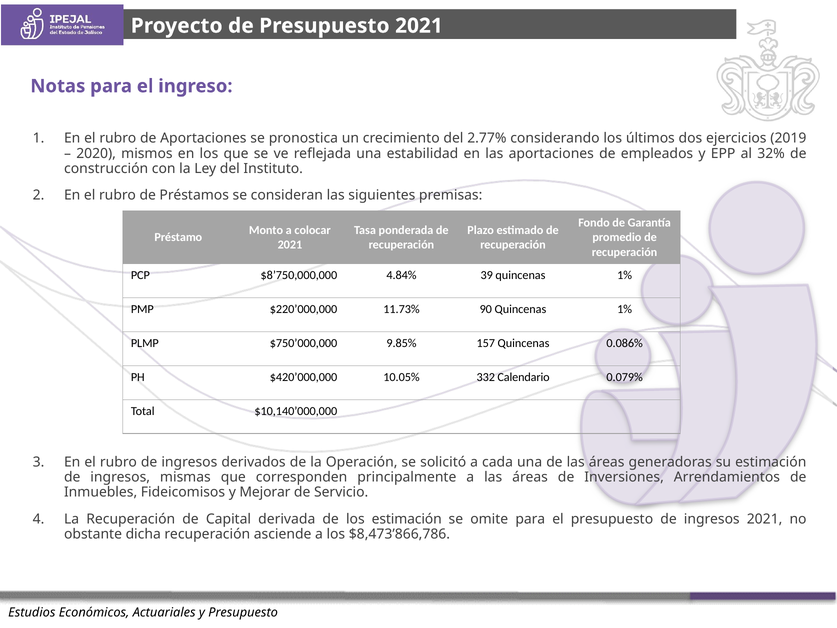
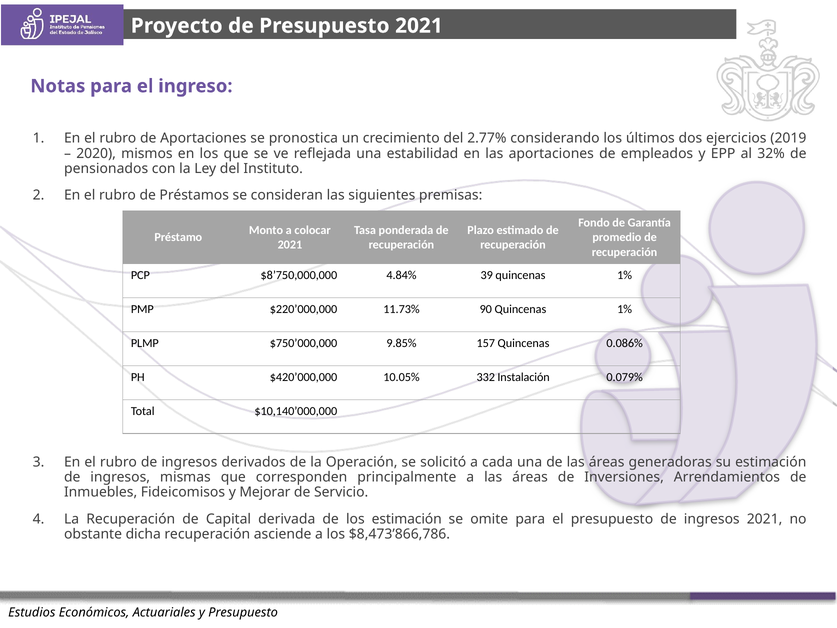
construcción: construcción -> pensionados (106, 168)
Calendario: Calendario -> Instalación (524, 377)
